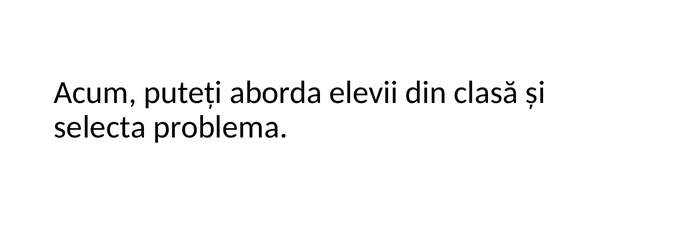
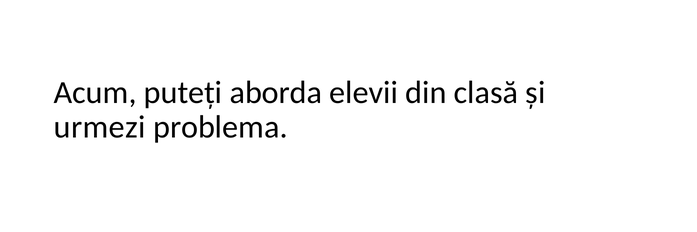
selecta: selecta -> urmezi (100, 128)
